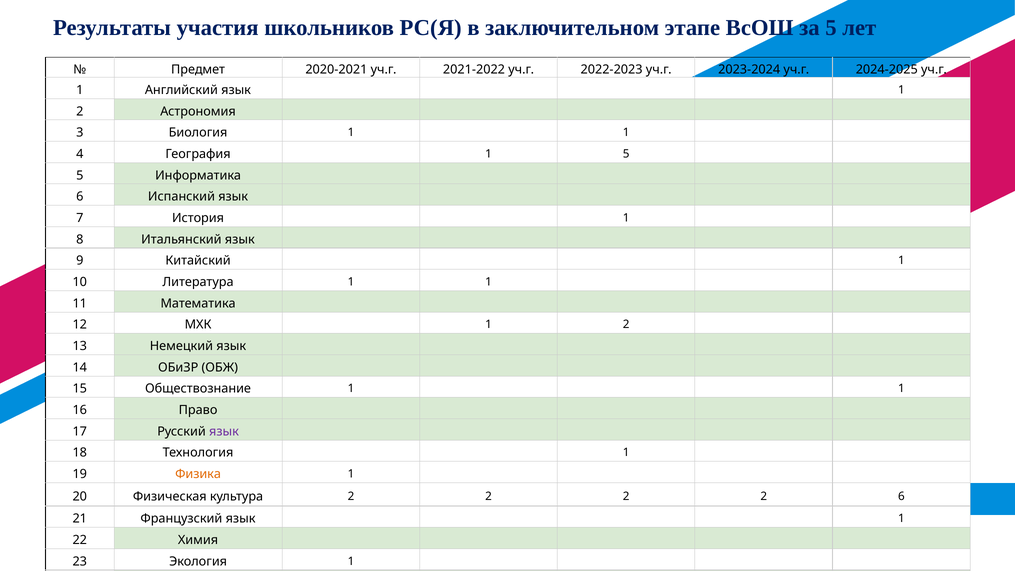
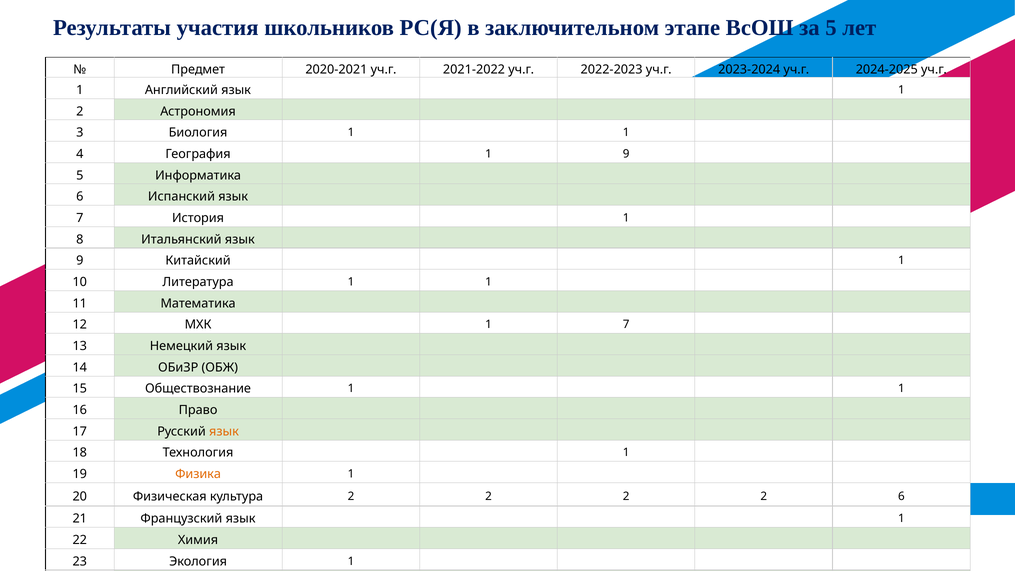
1 5: 5 -> 9 (626, 154)
МХК 1 2: 2 -> 7 (626, 325)
язык colour: purple -> orange (224, 431)
